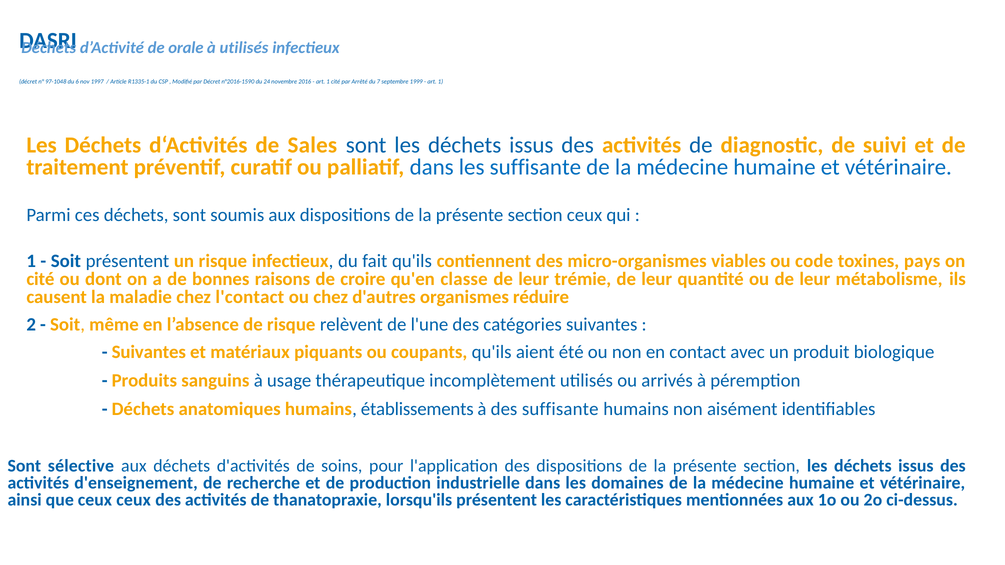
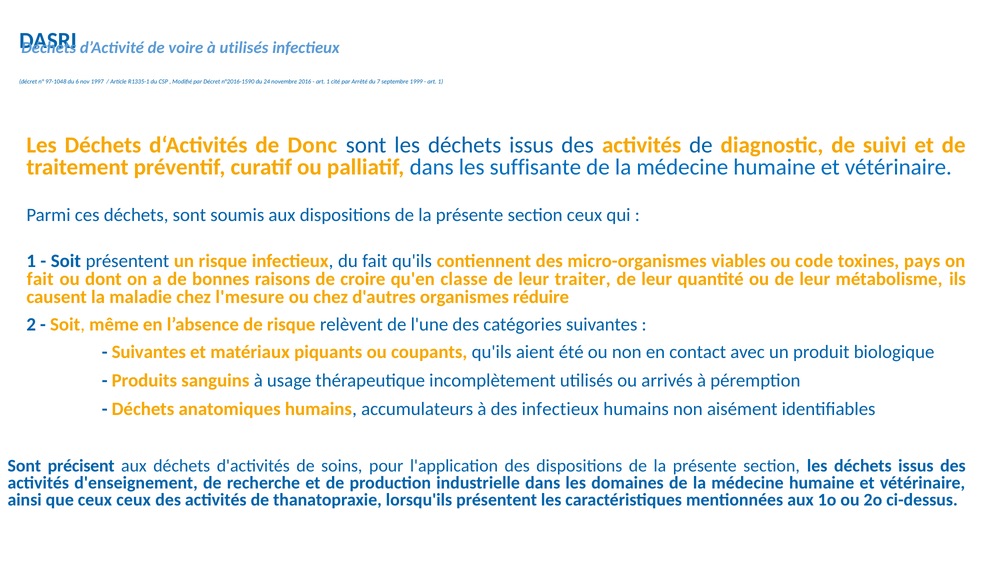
orale: orale -> voire (186, 48)
Sales: Sales -> Donc (312, 145)
cité: cité -> fait (40, 279)
trémie: trémie -> traiter (583, 279)
l'contact: l'contact -> l'mesure (250, 297)
établissements: établissements -> accumulateurs (417, 409)
des suffisante: suffisante -> infectieux (560, 409)
sélective: sélective -> précisent (81, 466)
